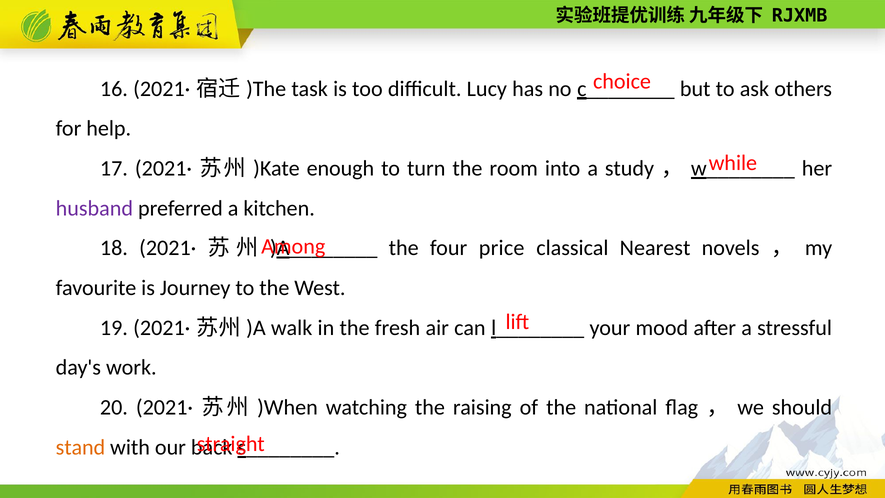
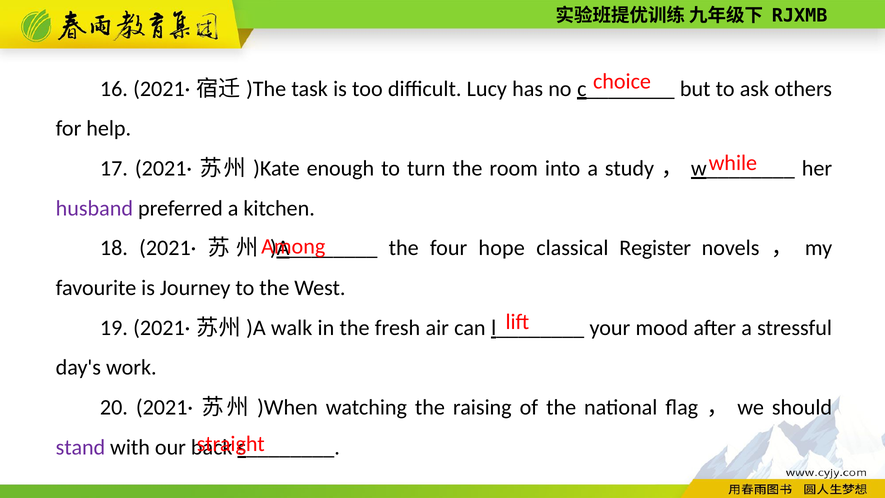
price: price -> hope (502, 248)
Nearest: Nearest -> Register (655, 248)
stand colour: orange -> purple (80, 447)
